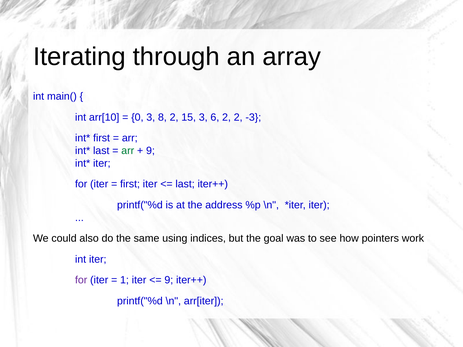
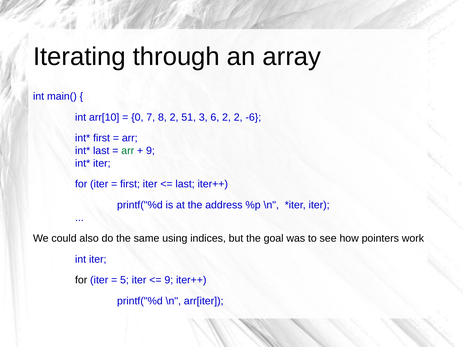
0 3: 3 -> 7 (151, 117)
15: 15 -> 51 (189, 117)
-3: -3 -> -6 (253, 117)
for colour: purple -> black (81, 280)
1: 1 -> 5 (125, 280)
